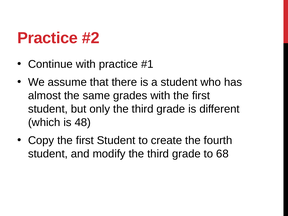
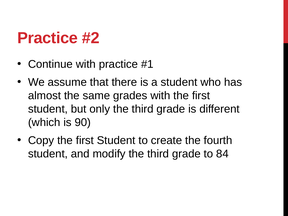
48: 48 -> 90 (83, 122)
68: 68 -> 84 (222, 154)
